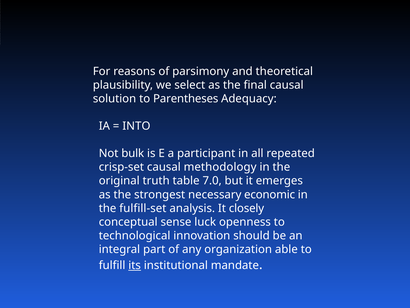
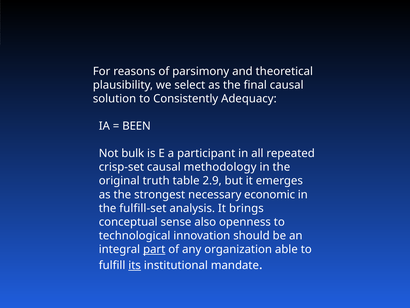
Parentheses: Parentheses -> Consistently (186, 99)
INTO: INTO -> BEEN (137, 126)
7.0: 7.0 -> 2.9 (212, 181)
closely: closely -> brings (246, 208)
luck: luck -> also (205, 222)
part underline: none -> present (154, 249)
